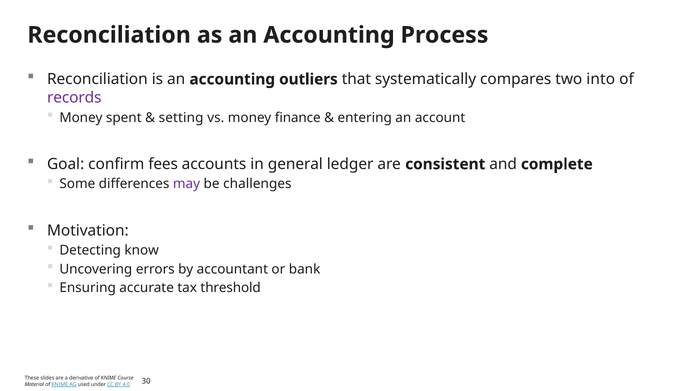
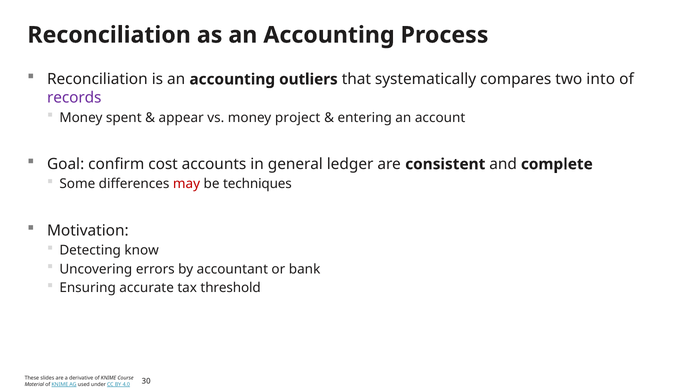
setting: setting -> appear (181, 118)
finance: finance -> project (298, 118)
fees: fees -> cost (163, 164)
may colour: purple -> red (187, 184)
challenges: challenges -> techniques (257, 184)
